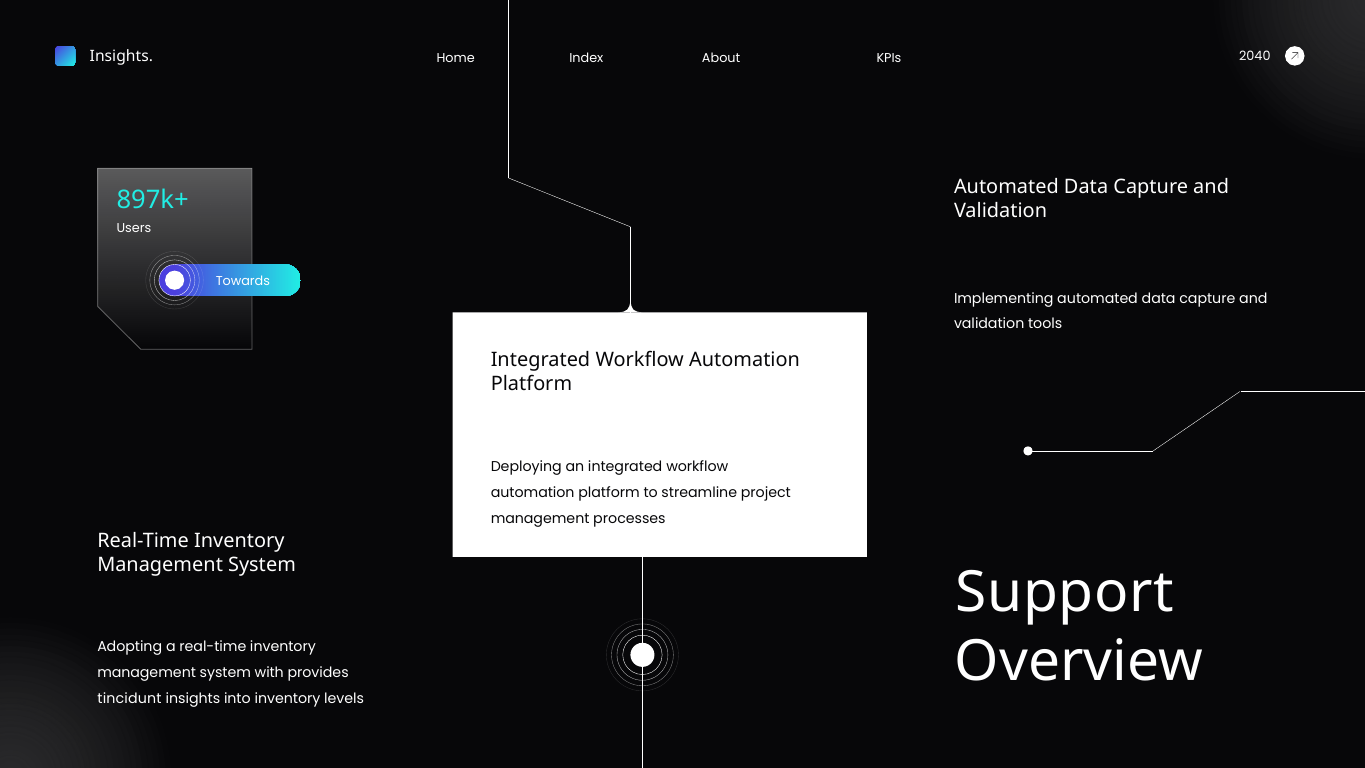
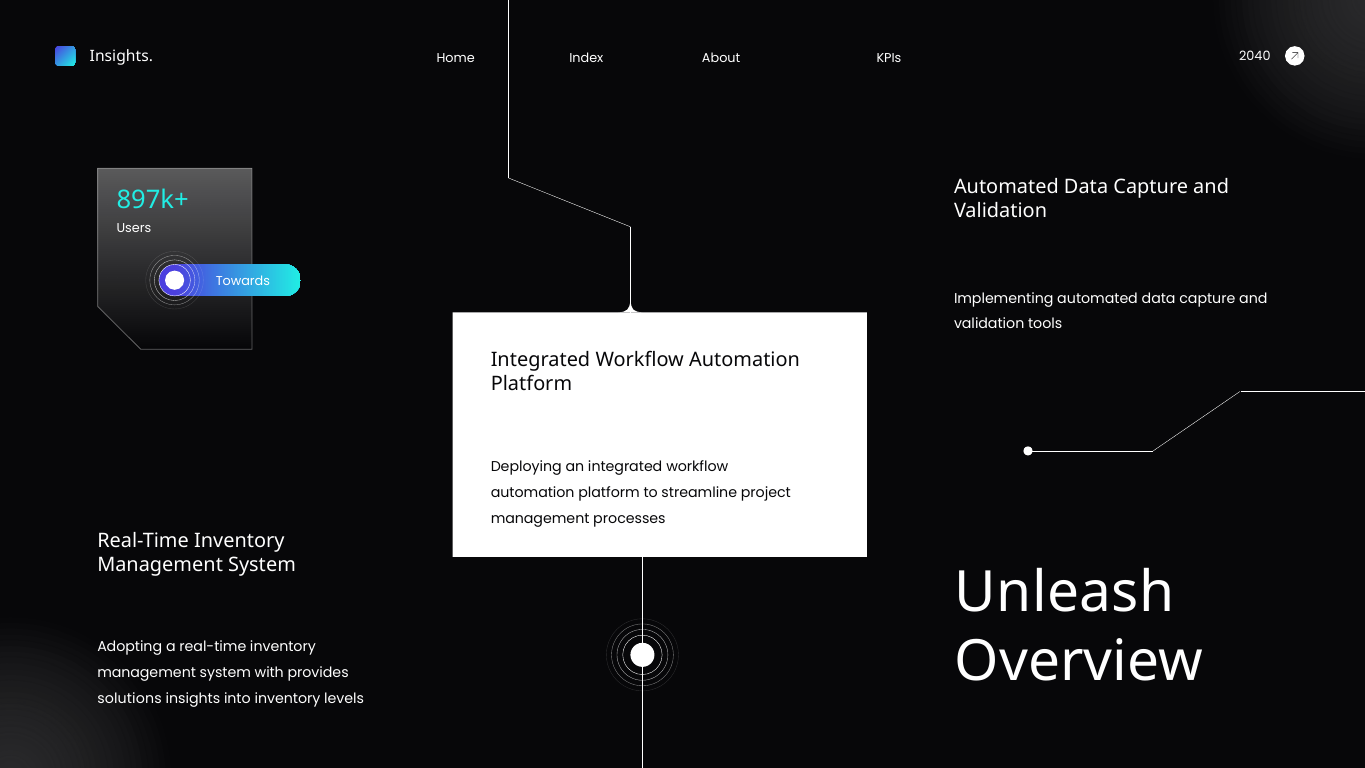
Support: Support -> Unleash (1065, 593)
tincidunt: tincidunt -> solutions (130, 698)
